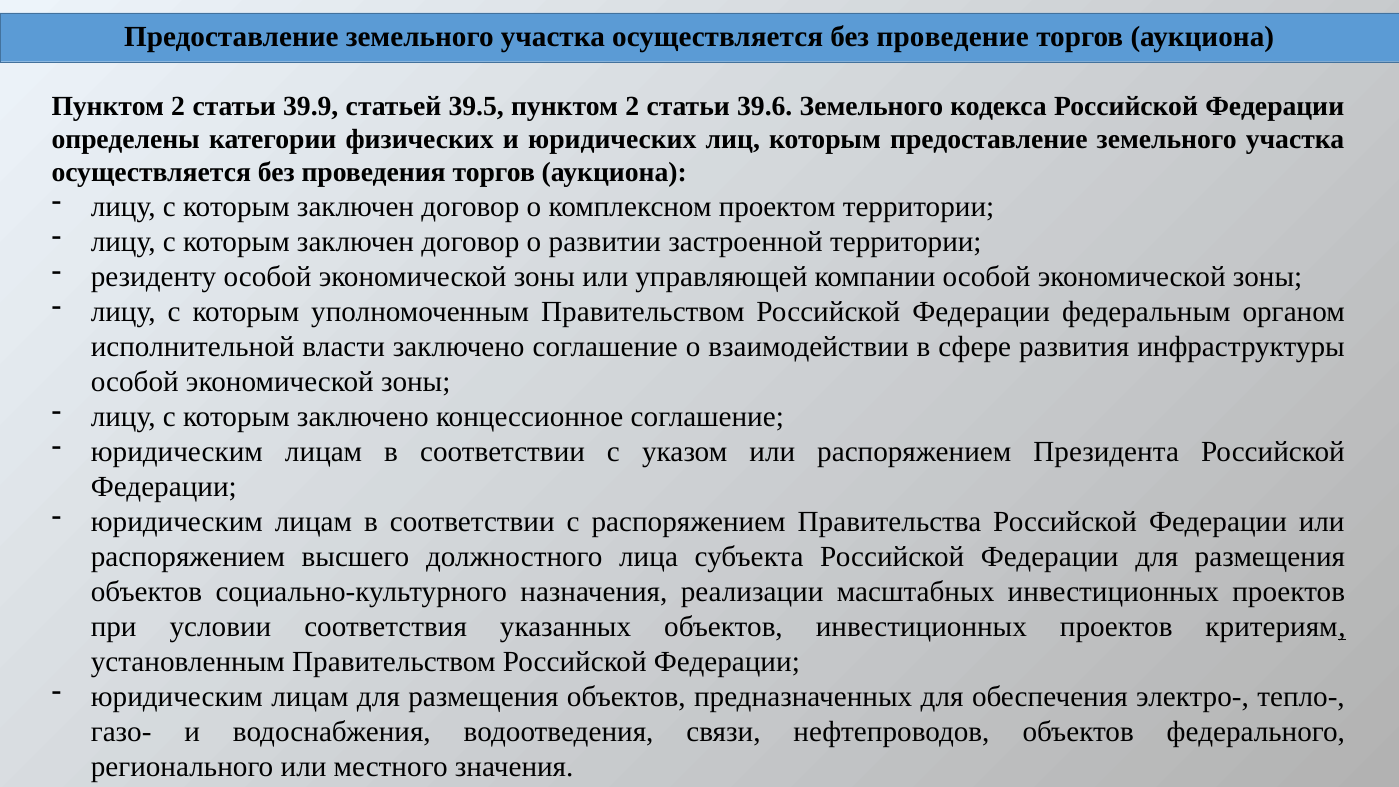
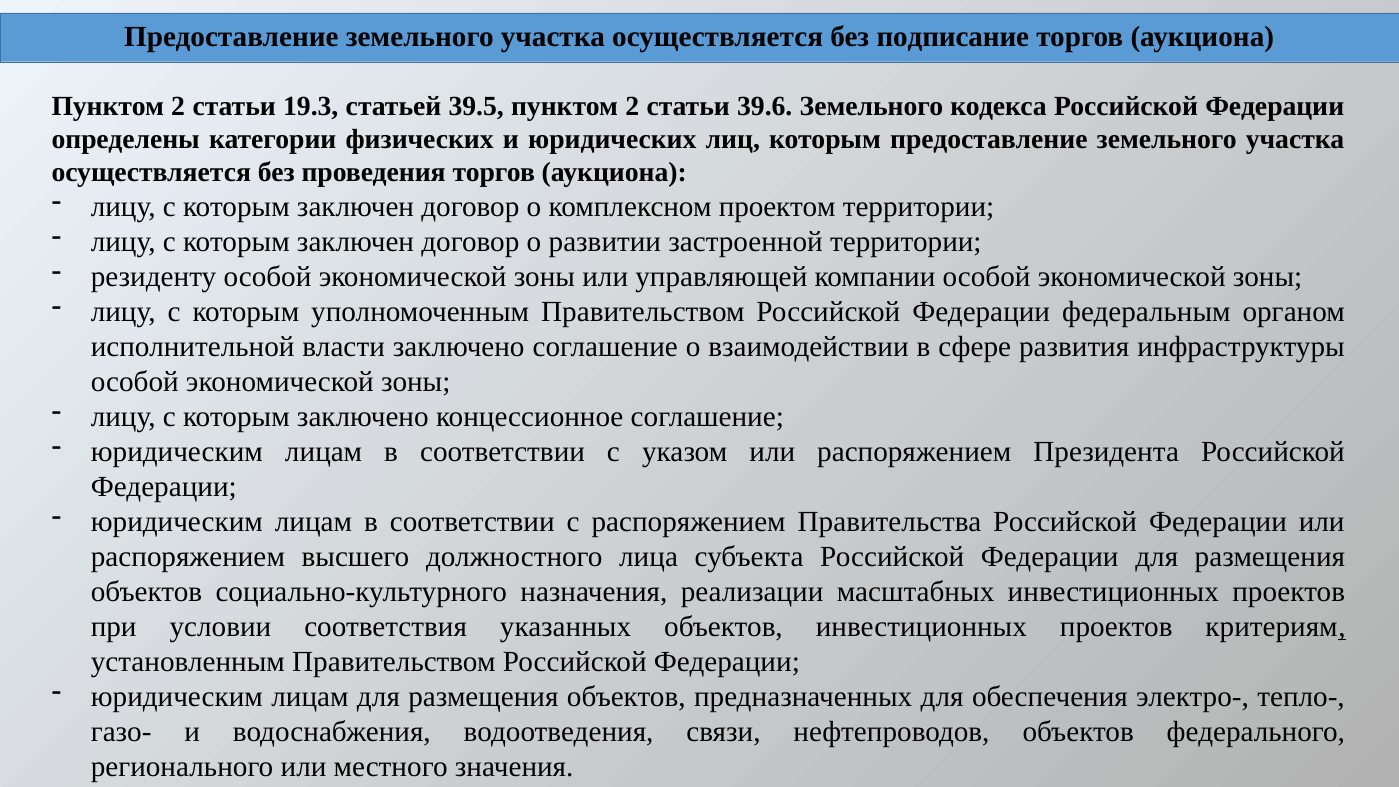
проведение: проведение -> подписание (953, 37)
39.9: 39.9 -> 19.3 (311, 106)
